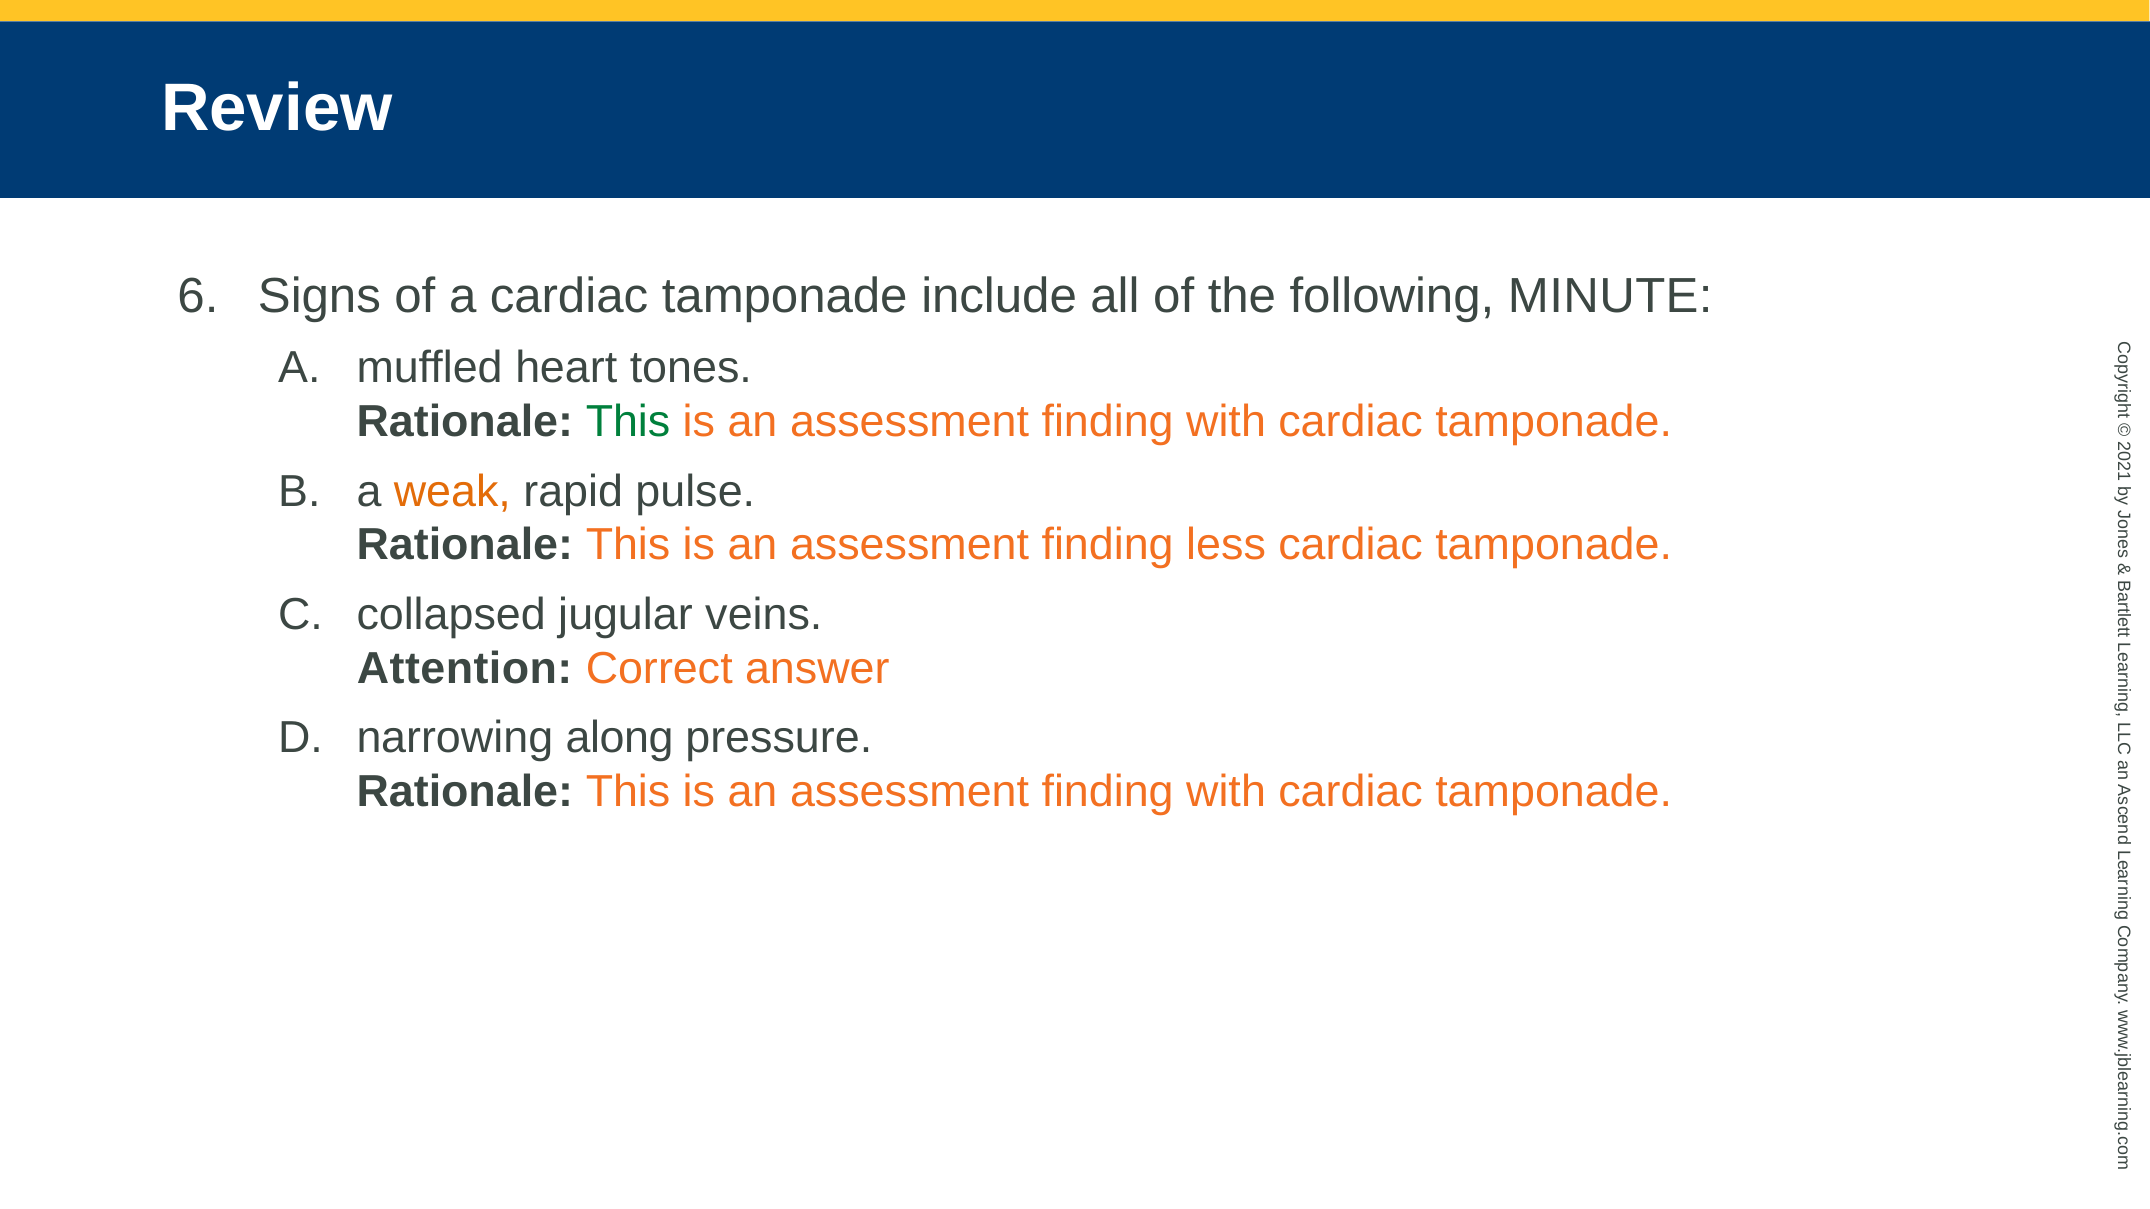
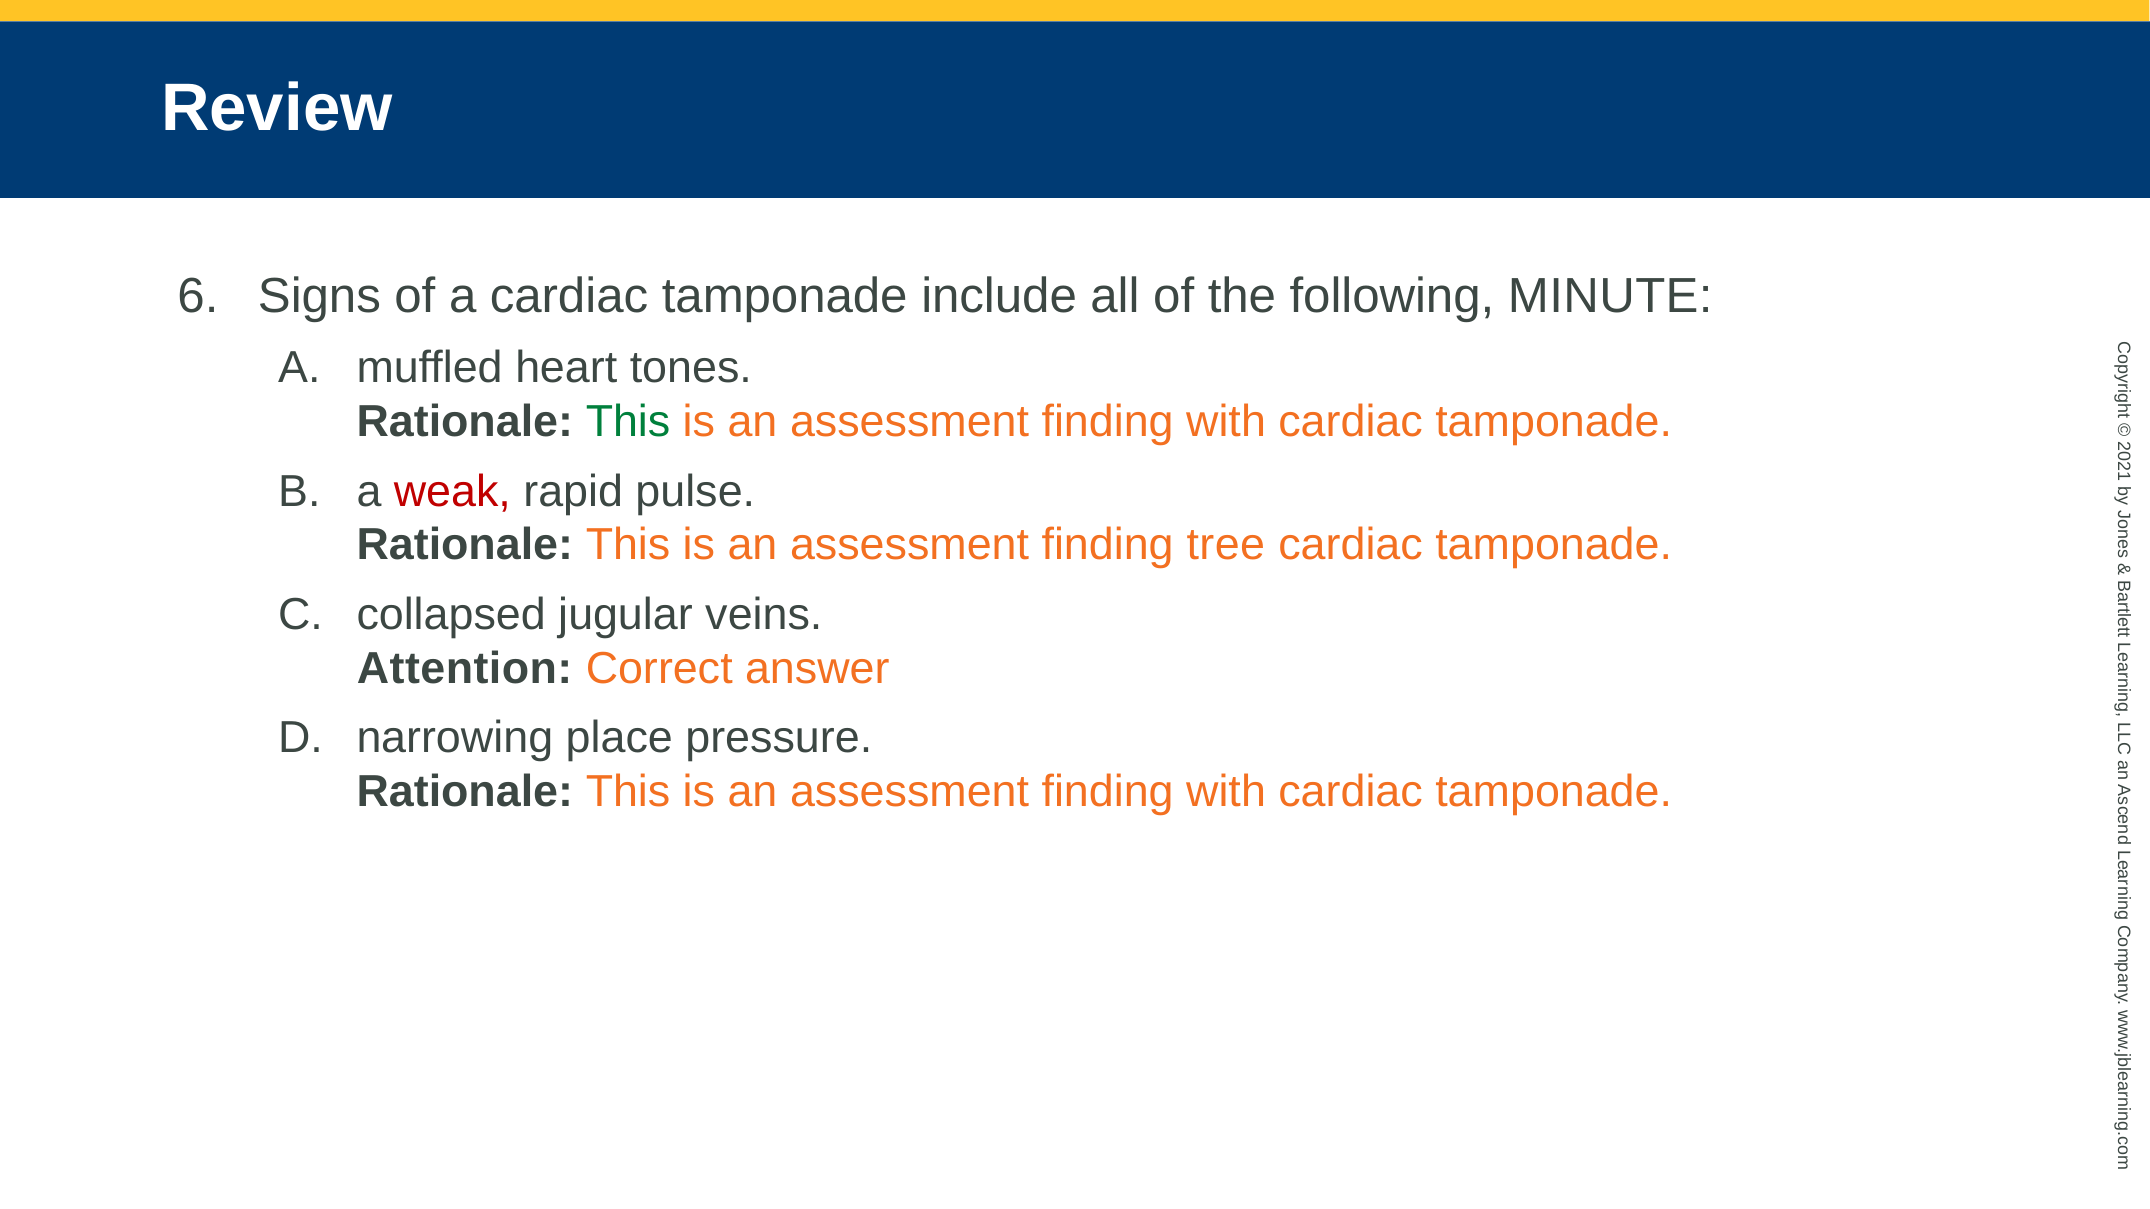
weak colour: orange -> red (452, 491)
less: less -> tree (1226, 545)
along: along -> place (619, 738)
